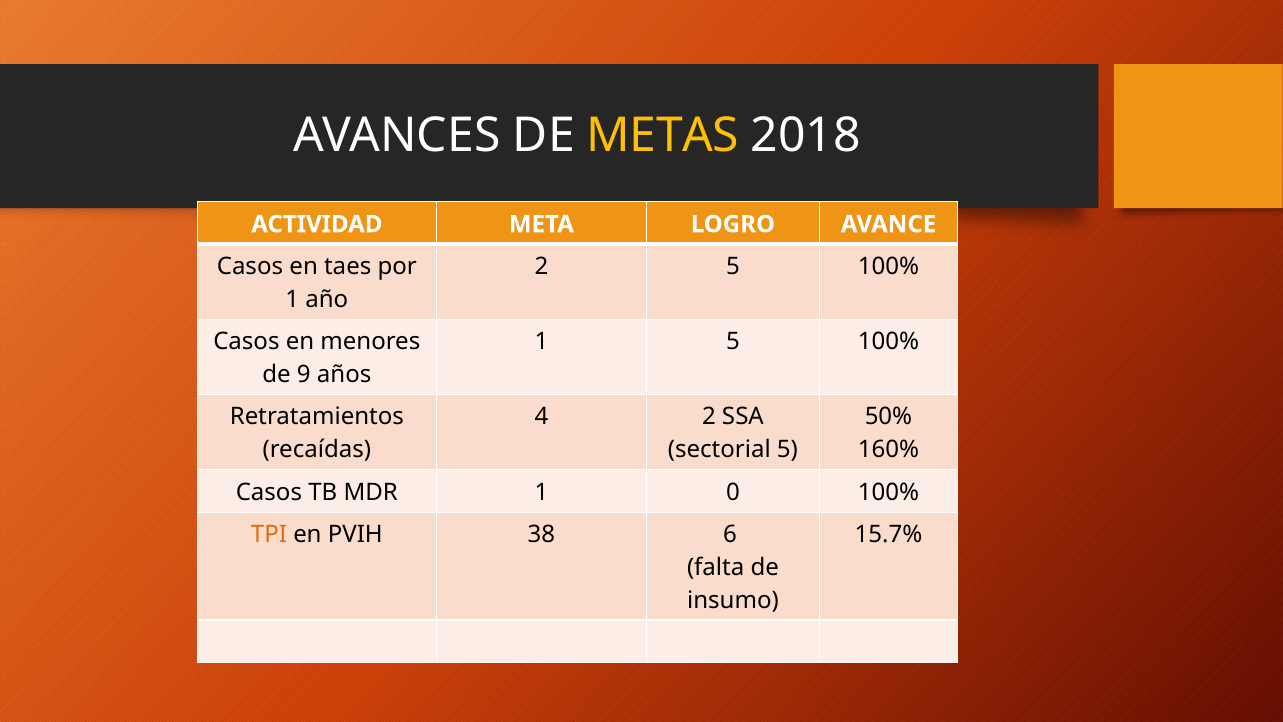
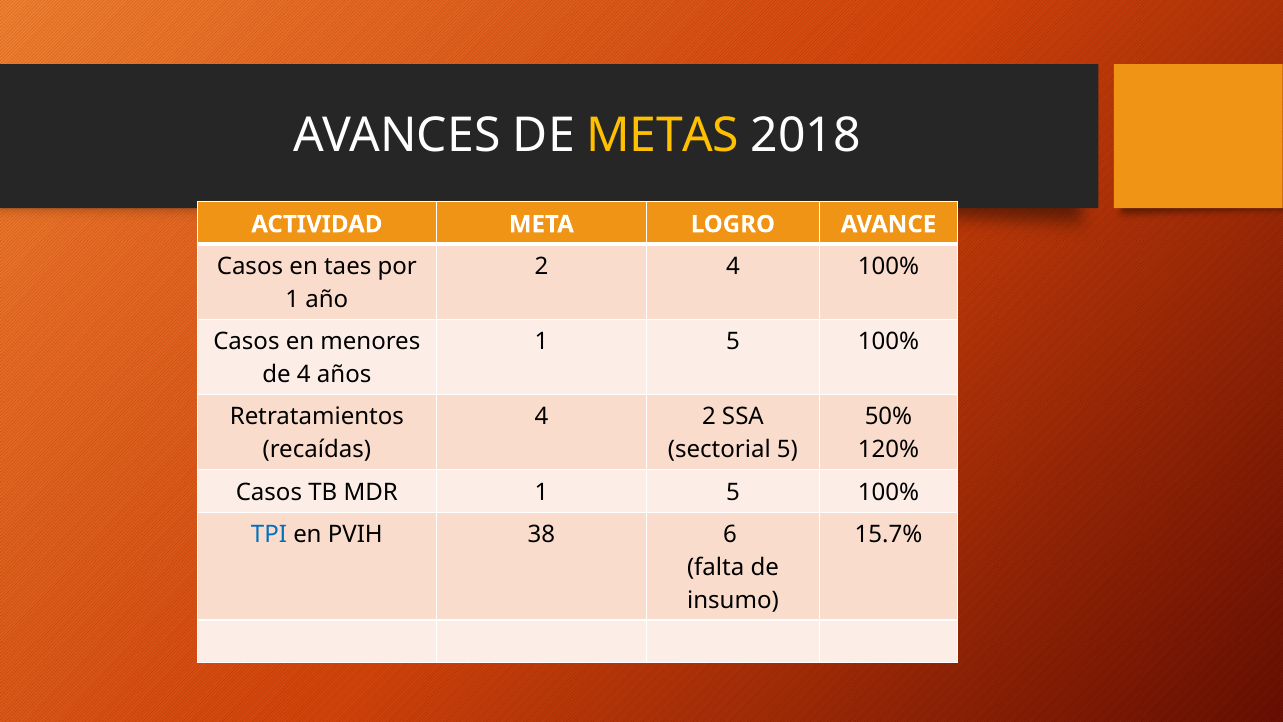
2 5: 5 -> 4 (733, 267)
de 9: 9 -> 4 (304, 374)
160%: 160% -> 120% (889, 450)
MDR 1 0: 0 -> 5 (733, 492)
TPI colour: orange -> blue (269, 534)
